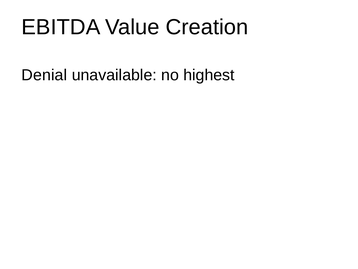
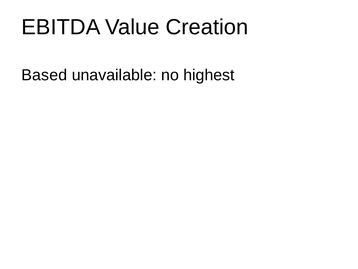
Denial: Denial -> Based (44, 75)
